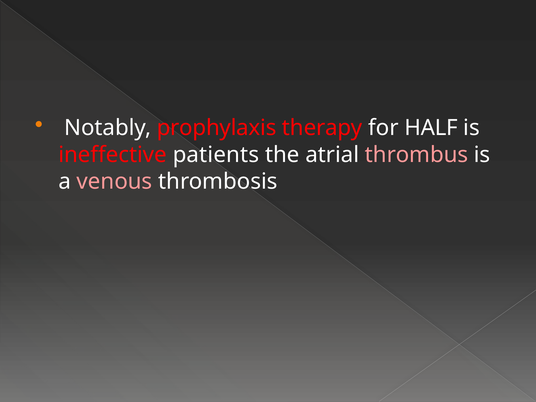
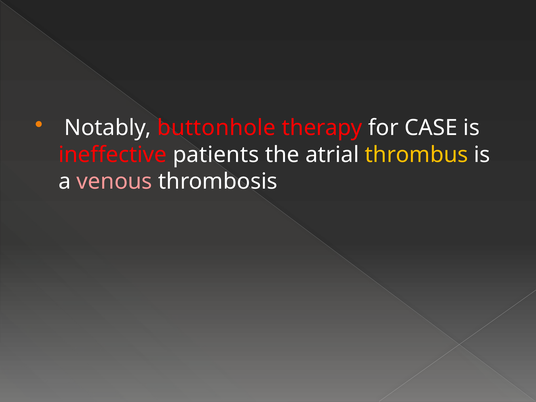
prophylaxis: prophylaxis -> buttonhole (216, 128)
HALF: HALF -> CASE (431, 128)
thrombus colour: pink -> yellow (417, 155)
